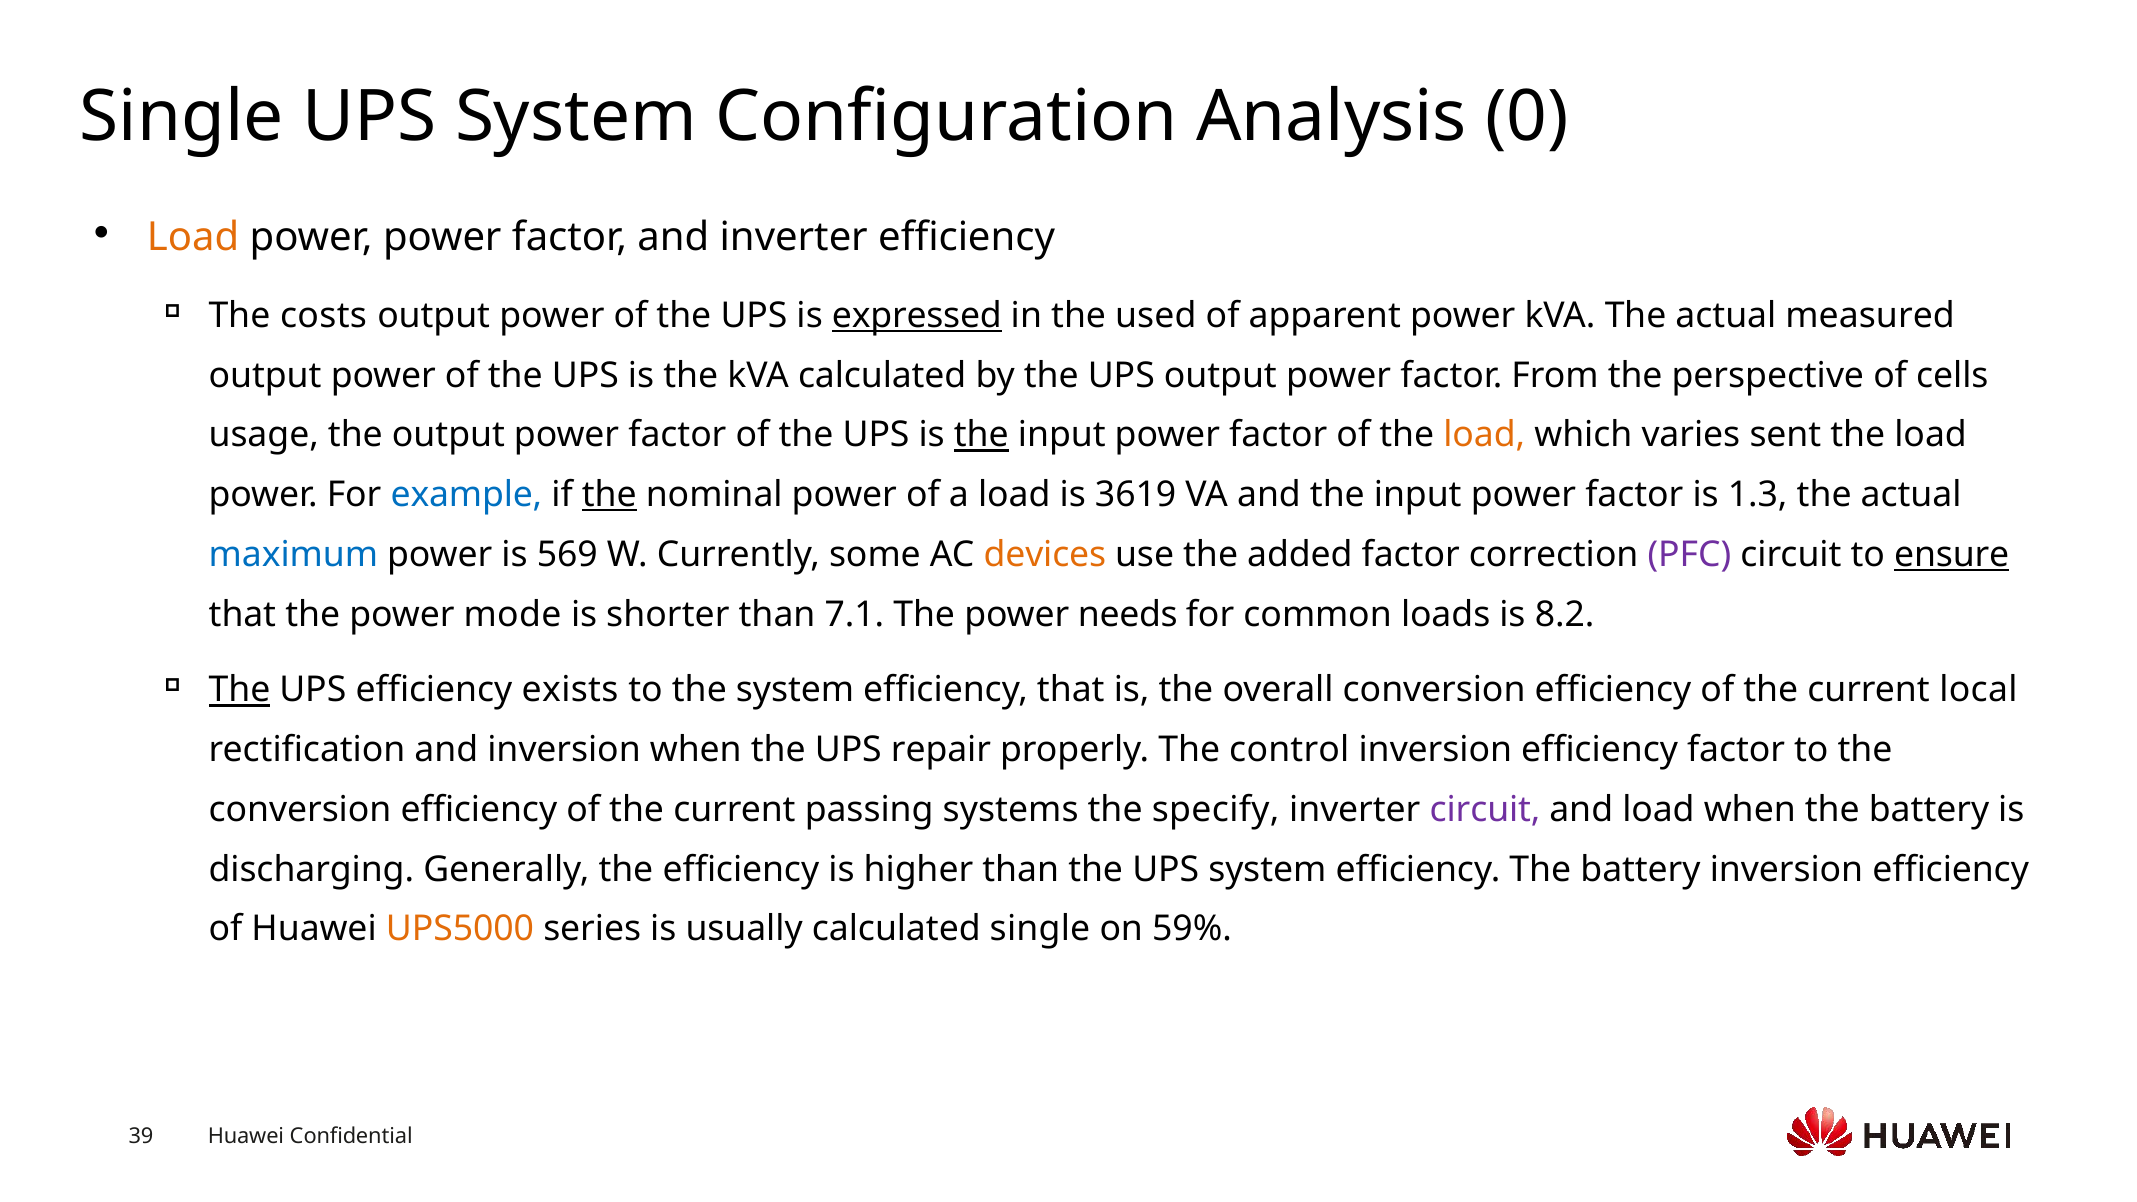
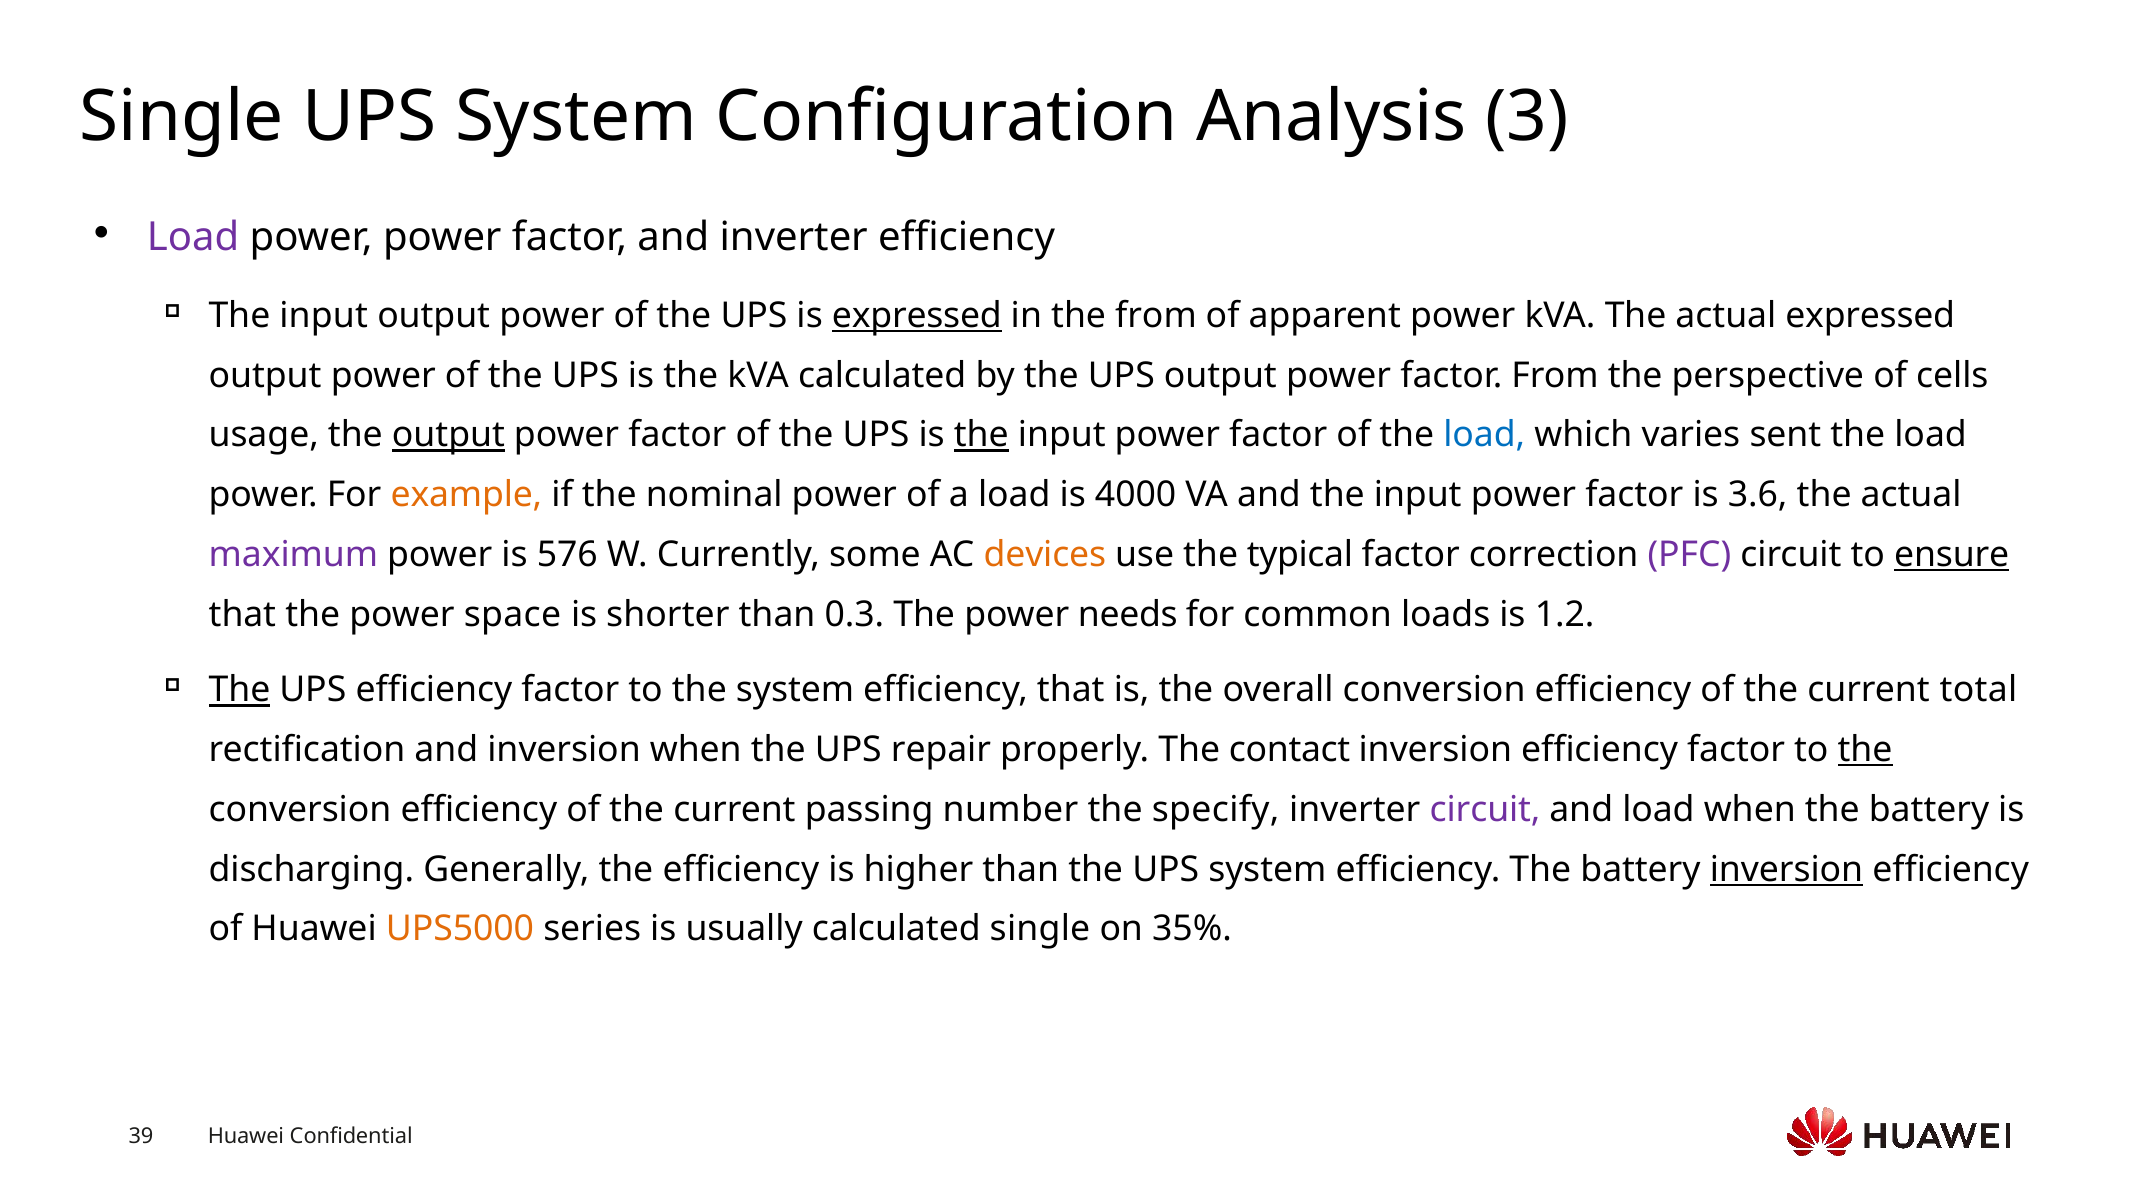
0: 0 -> 3 (1527, 117)
Load colour: orange -> purple (193, 238)
costs: costs -> input (324, 316)
the used: used -> from (1156, 316)
actual measured: measured -> expressed (1870, 316)
output underline: none -> present (448, 435)
load colour: orange -> blue (1484, 435)
example colour: blue -> orange (466, 495)
the underline: present -> none (609, 495)
3619: 3619 -> 4000 (1136, 495)
1.3: 1.3 -> 3.6 (1758, 495)
maximum colour: blue -> purple (293, 555)
569: 569 -> 576 (567, 555)
added: added -> typical (1300, 555)
mode: mode -> space (512, 614)
7.1: 7.1 -> 0.3 (854, 614)
8.2: 8.2 -> 1.2 (1565, 614)
UPS efficiency exists: exists -> factor (570, 690)
local: local -> total (1978, 690)
control: control -> contact (1290, 750)
the underline: none -> present (1865, 750)
systems: systems -> number (1011, 810)
inversion underline: none -> present (1787, 870)
59%: 59% -> 35% (1192, 929)
